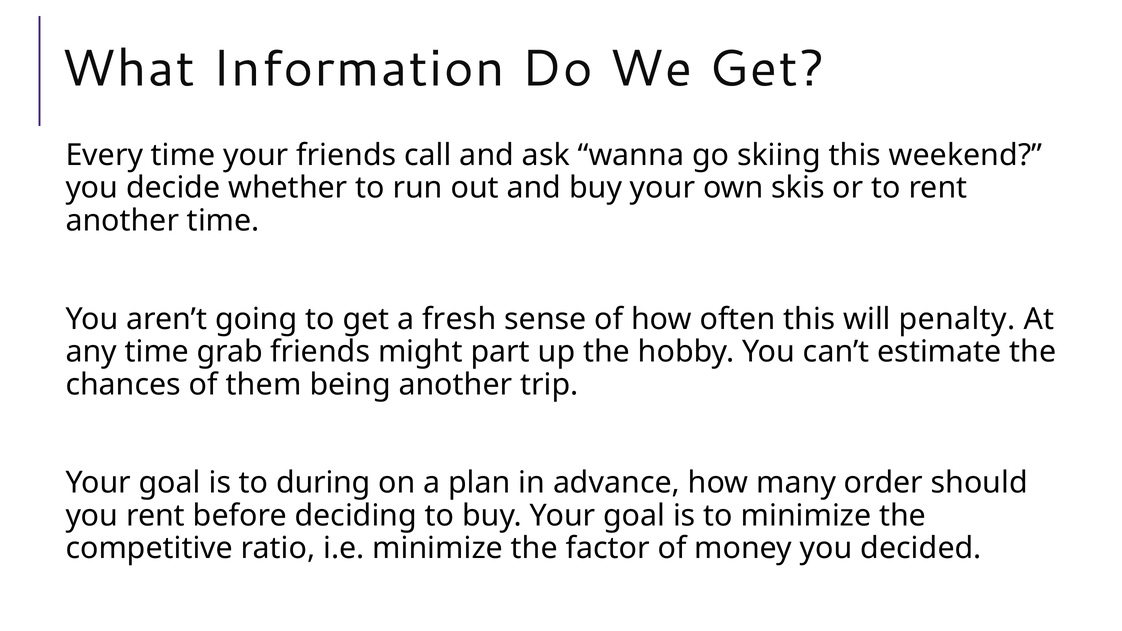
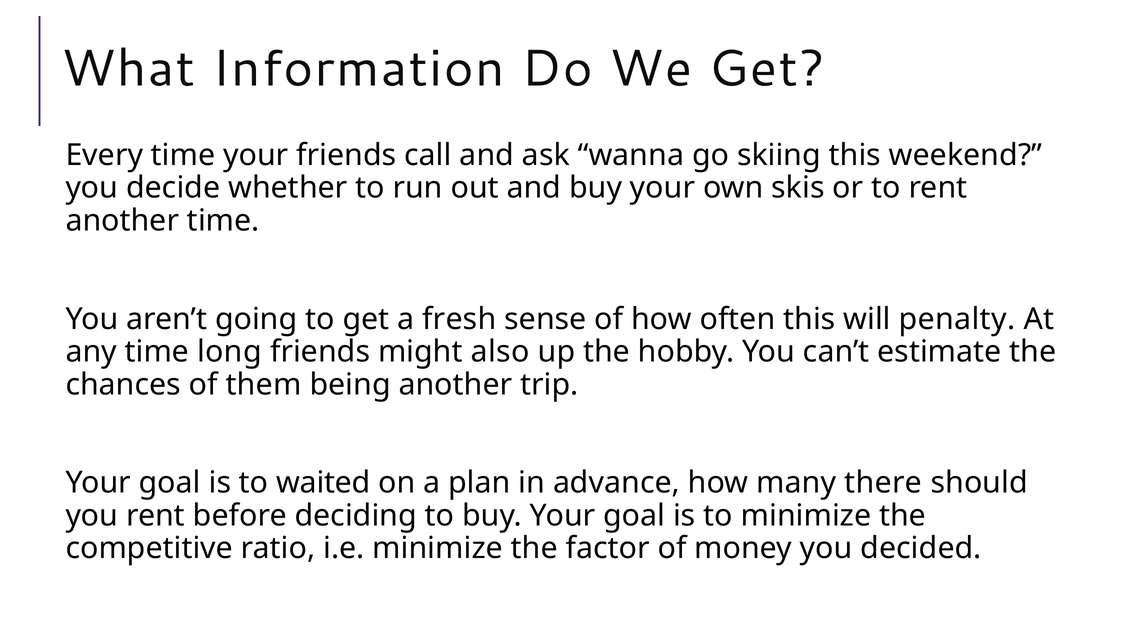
grab: grab -> long (229, 352)
part: part -> also (500, 352)
during: during -> waited (323, 483)
order: order -> there (883, 483)
